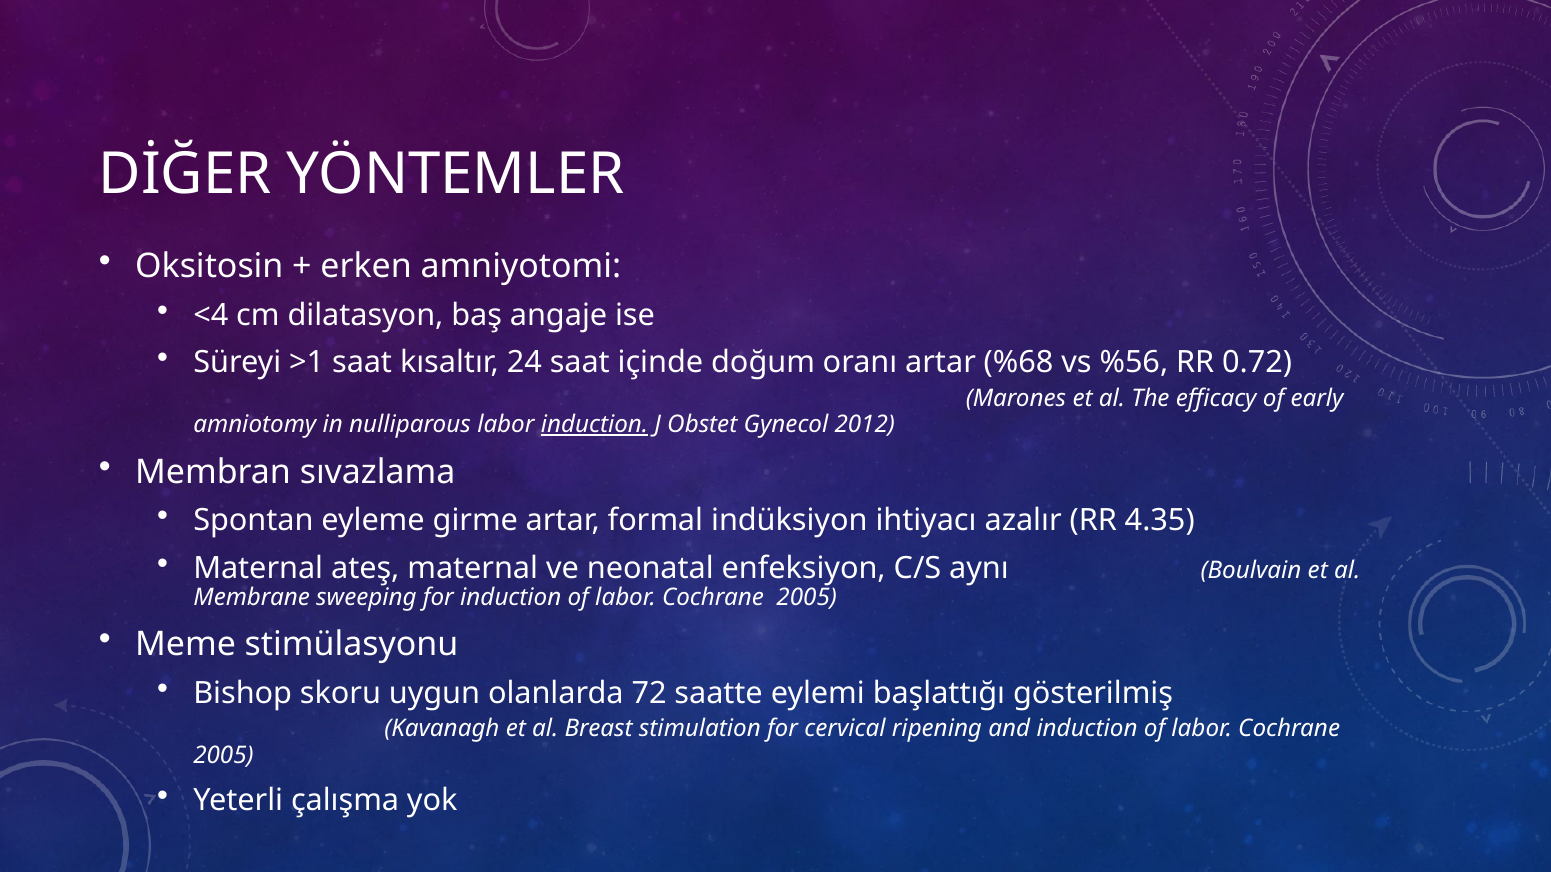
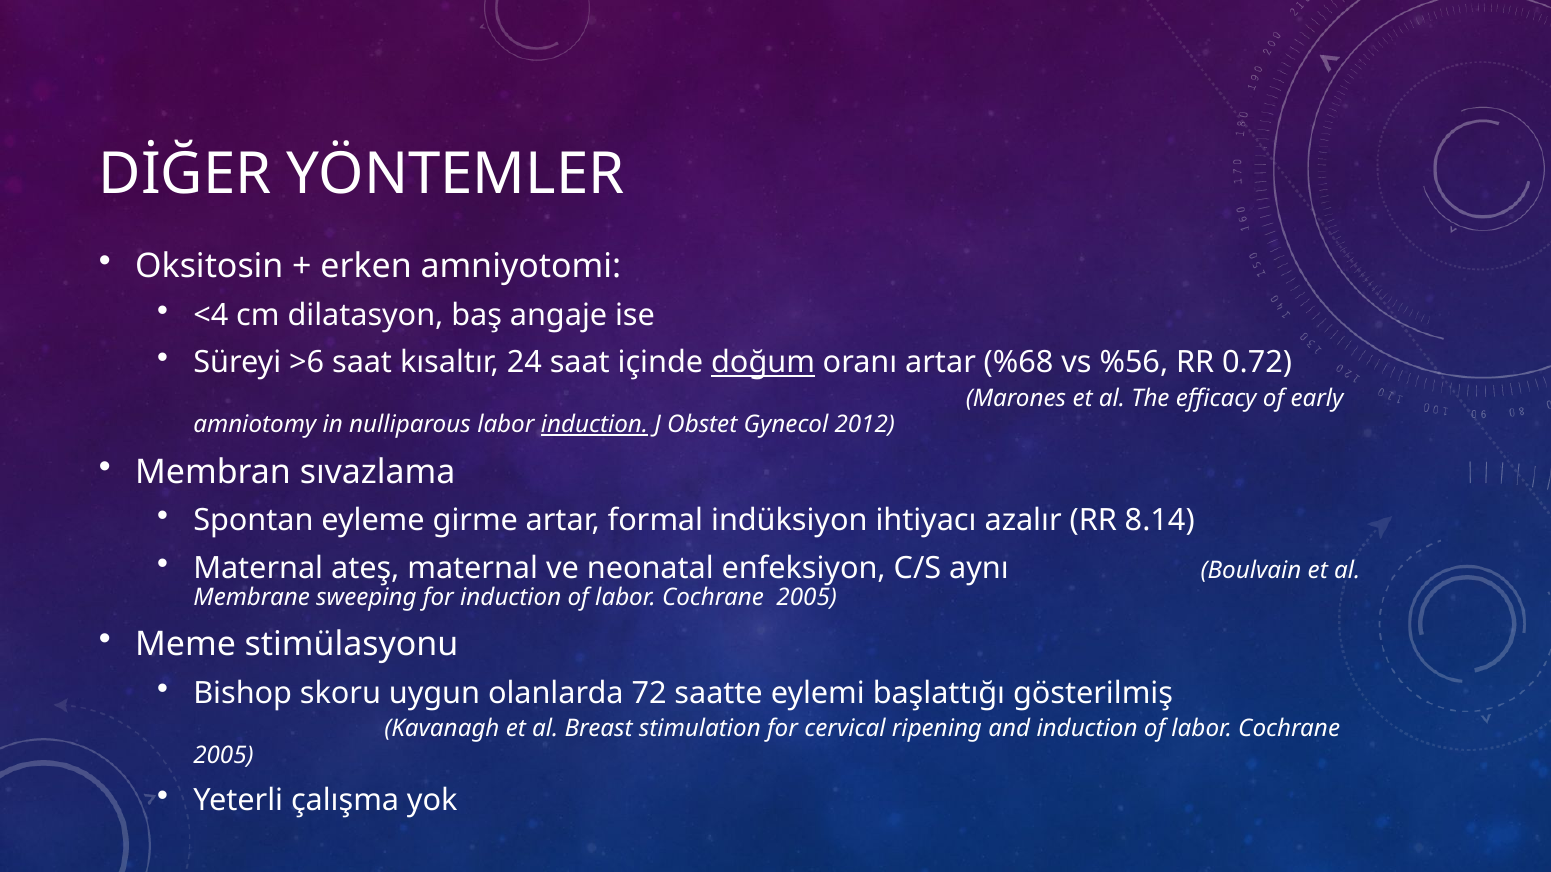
>1: >1 -> >6 (307, 363)
doğum underline: none -> present (763, 363)
4.35: 4.35 -> 8.14 (1160, 521)
